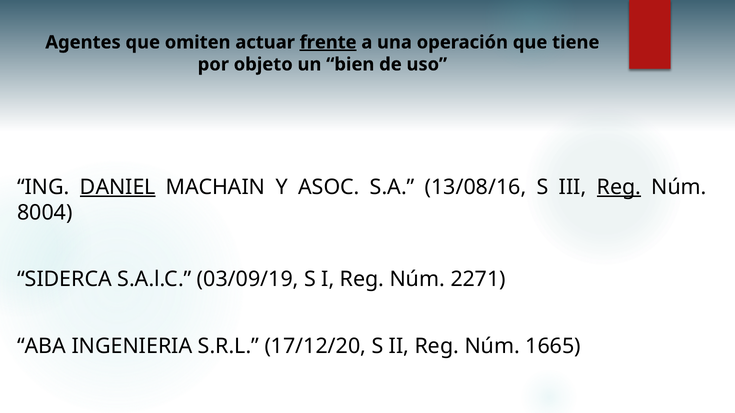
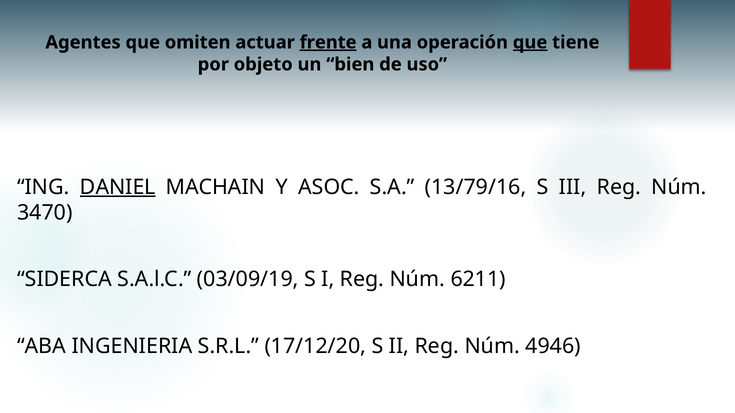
que underline: none -> present (530, 42)
13/08/16: 13/08/16 -> 13/79/16 (476, 187)
Reg underline: present -> none (619, 187)
8004: 8004 -> 3470 (45, 213)
2271: 2271 -> 6211 (478, 280)
1665: 1665 -> 4946 (553, 346)
